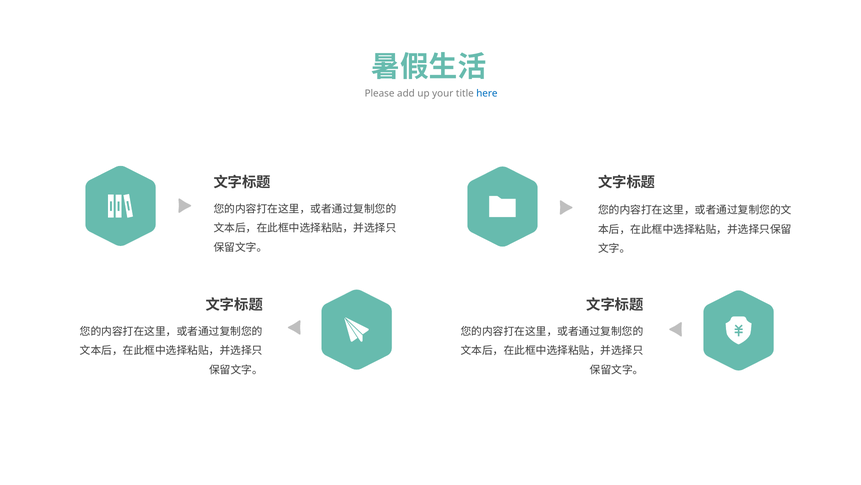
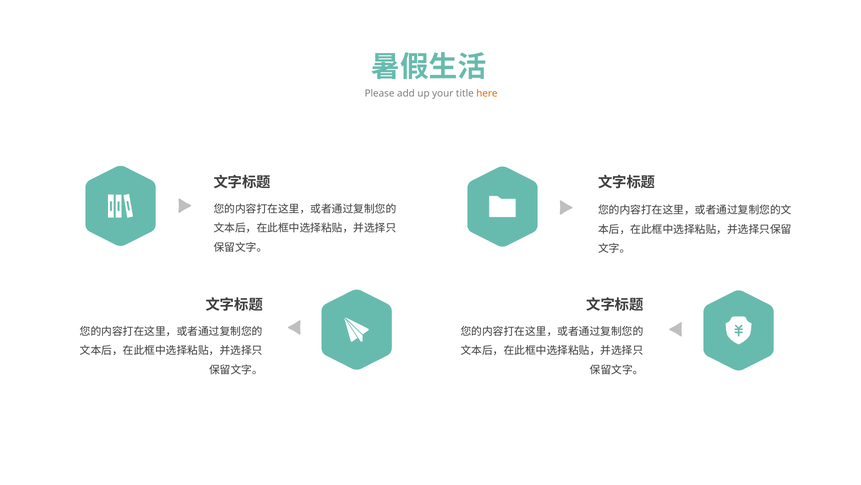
here colour: blue -> orange (487, 93)
